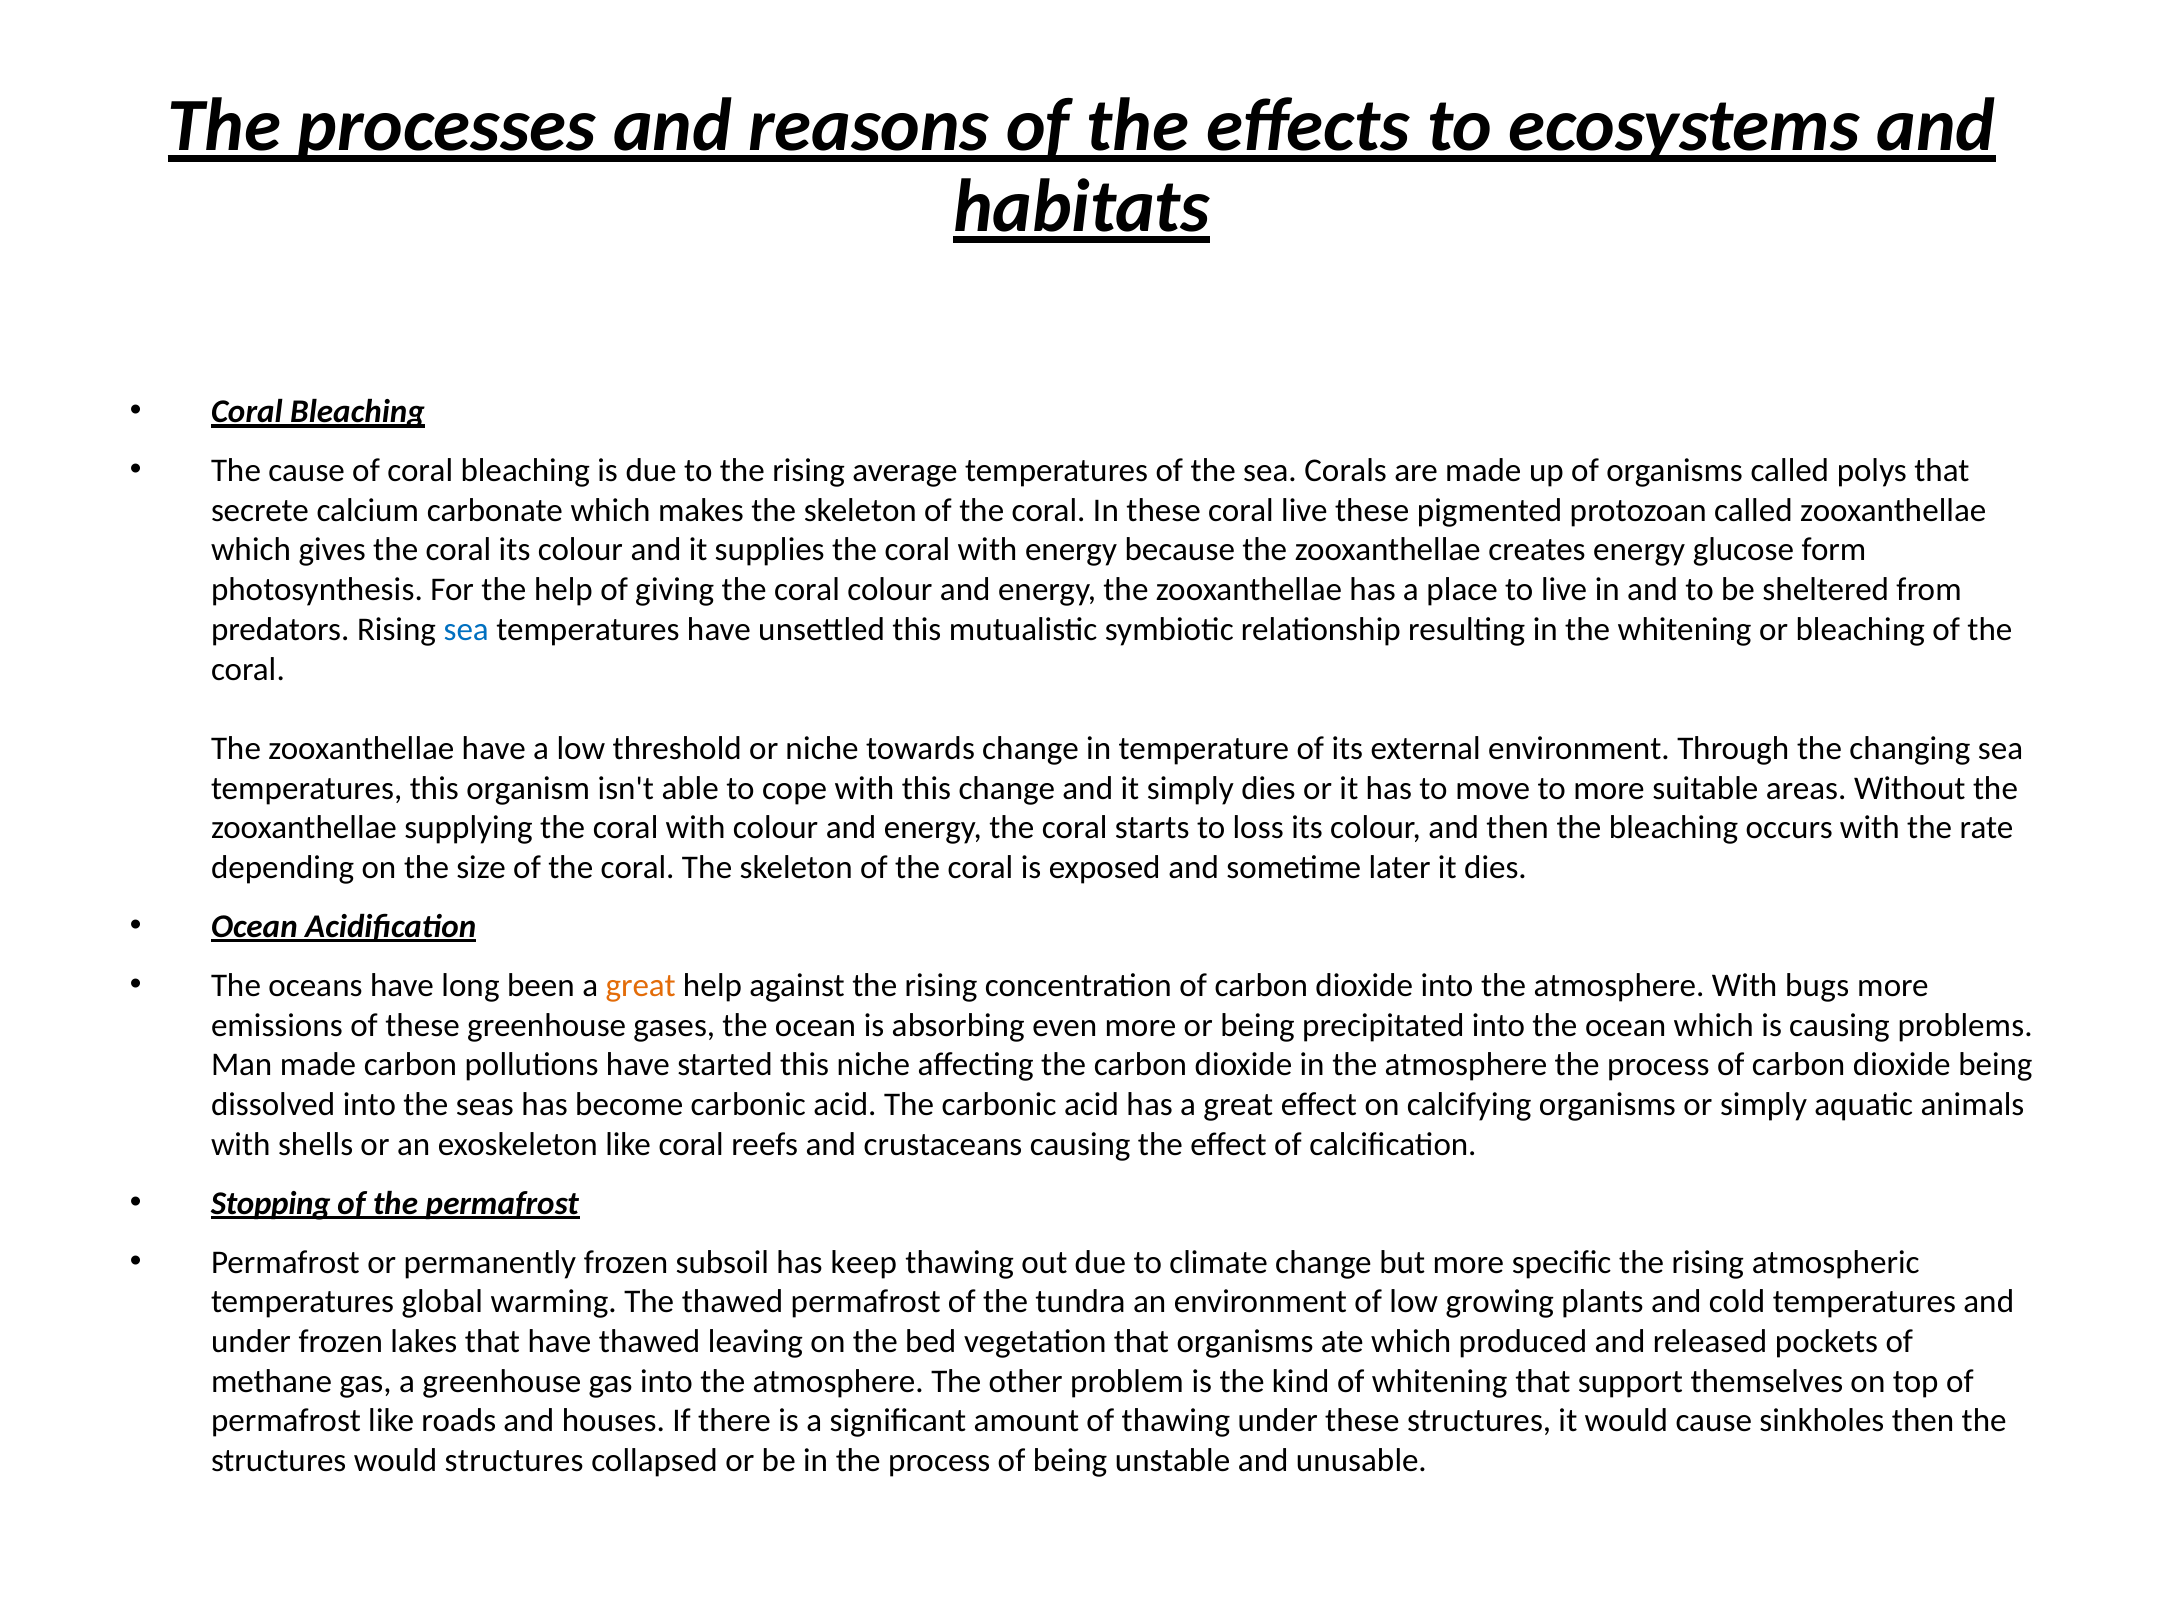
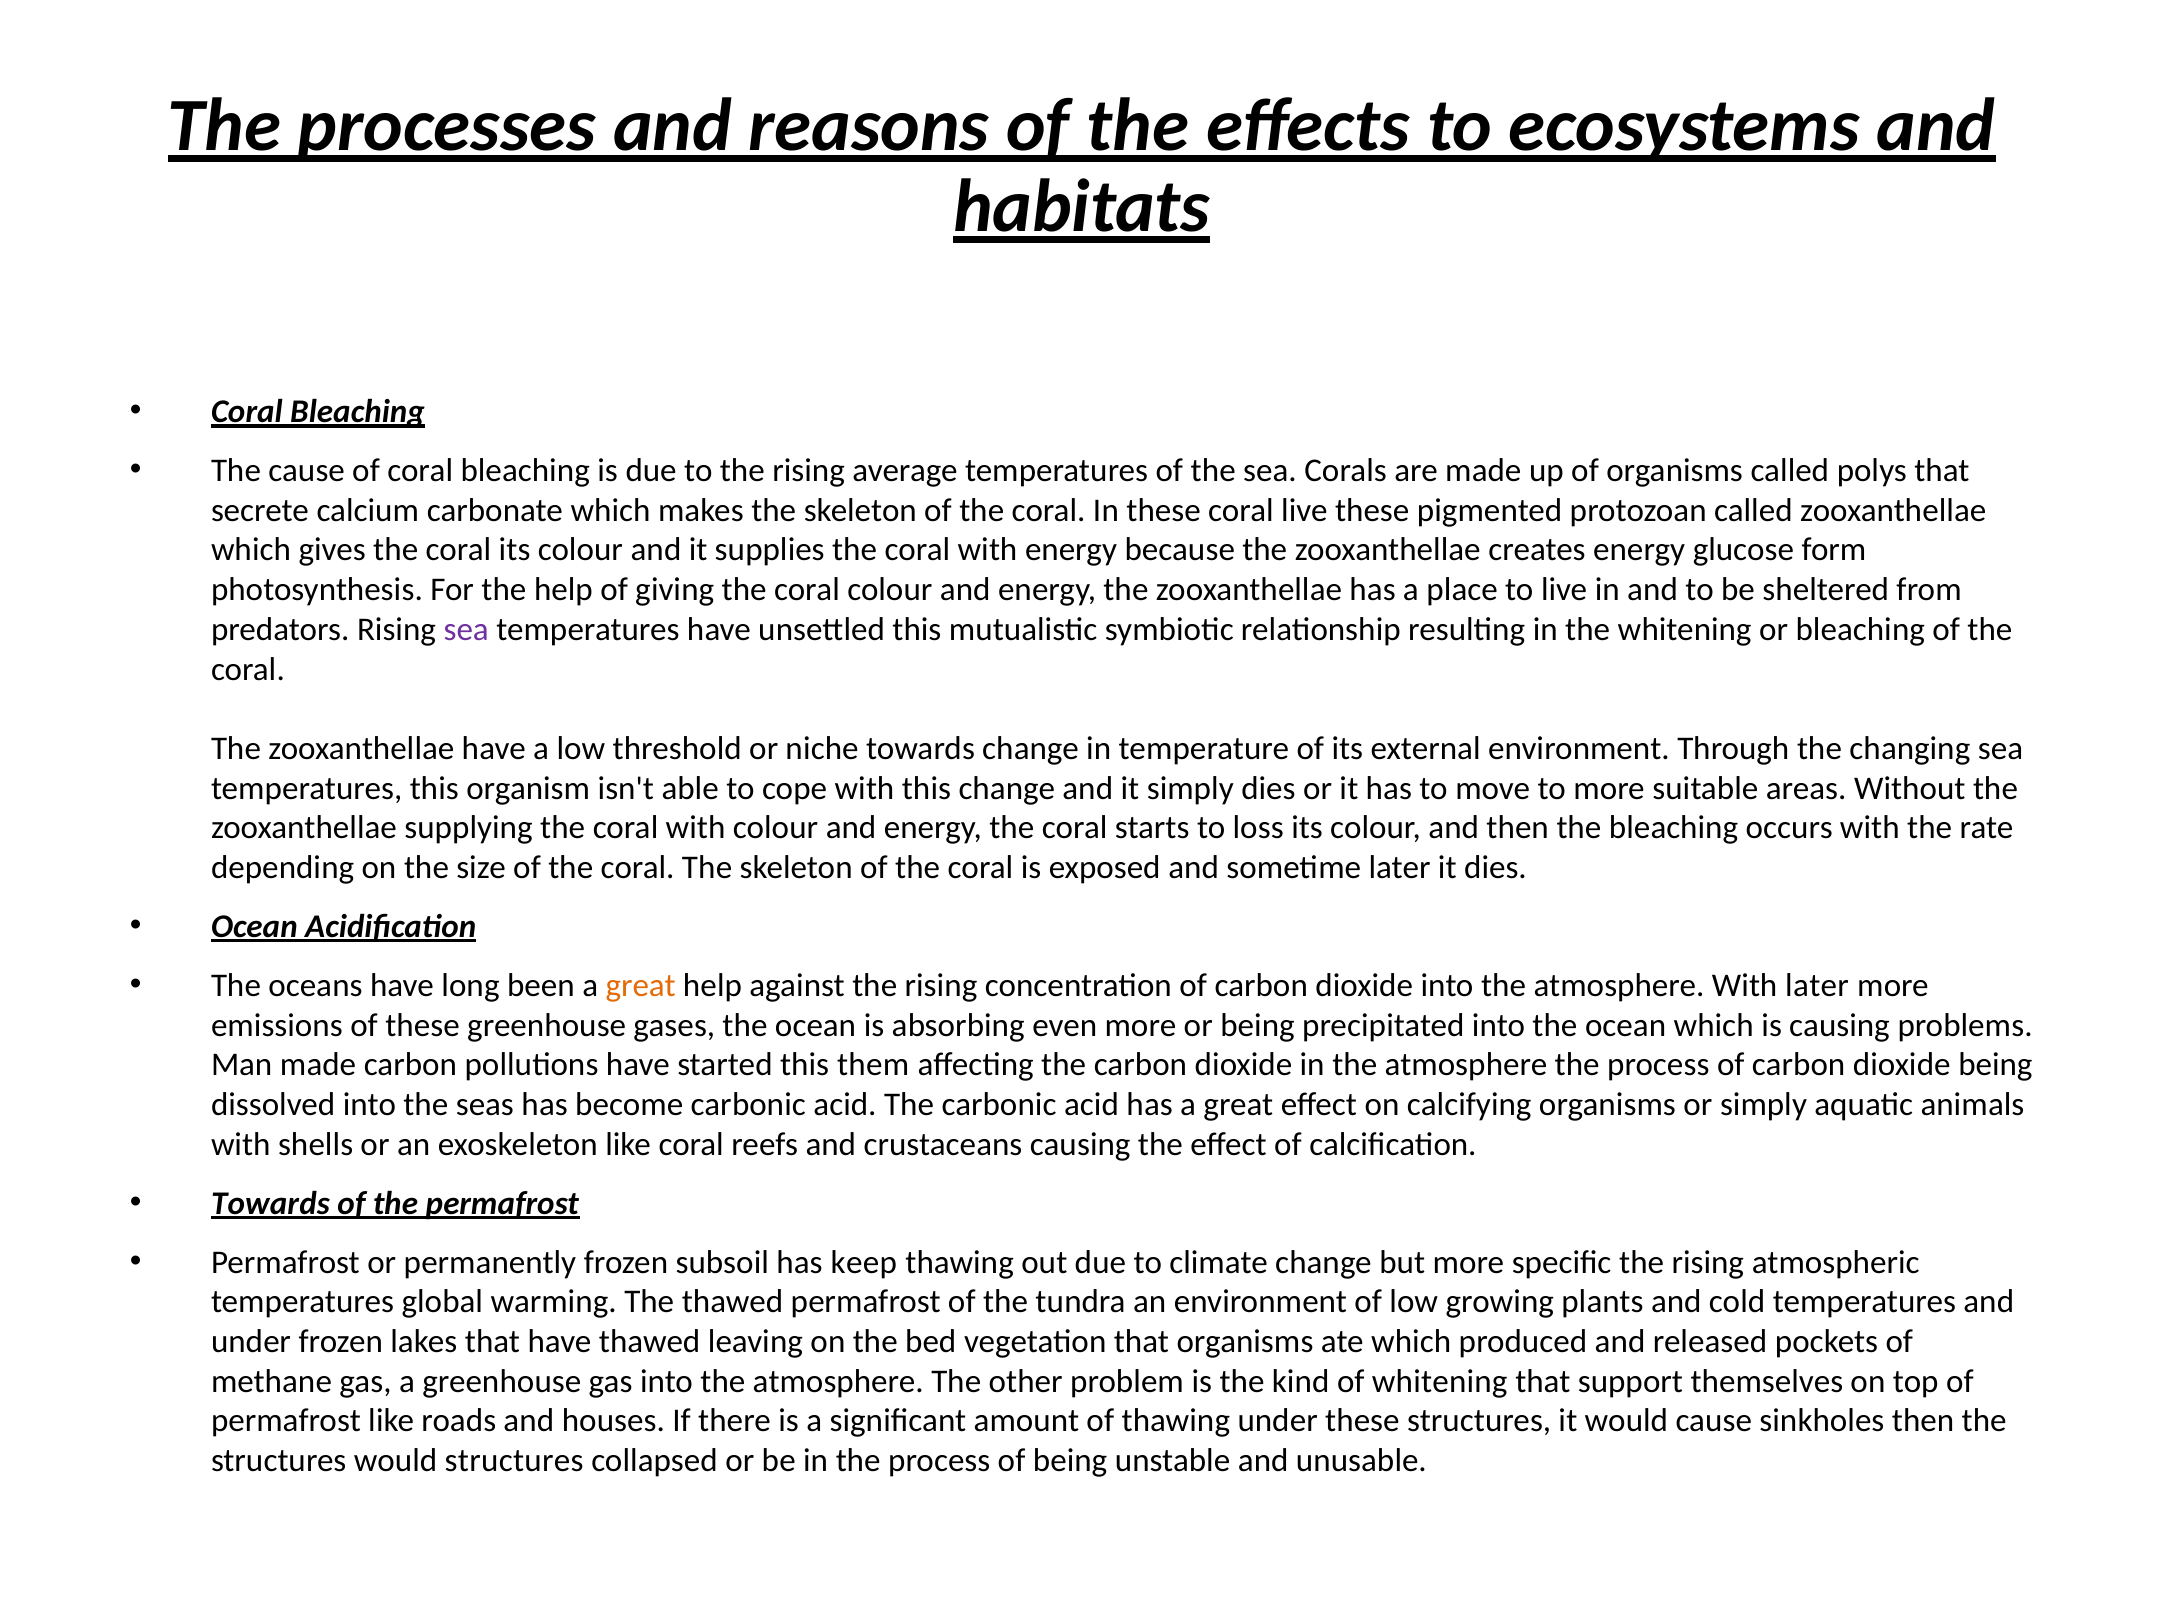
sea colour: blue -> purple (466, 629)
With bugs: bugs -> later (1817, 986)
this niche: niche -> them (873, 1065)
Stopping: Stopping -> Towards (270, 1203)
